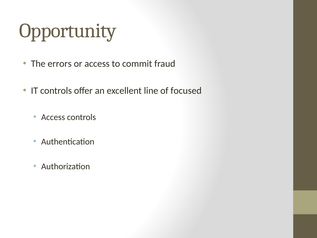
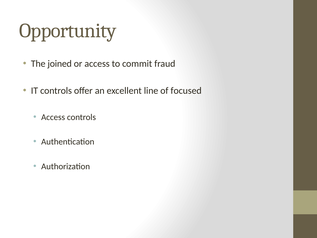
errors: errors -> joined (60, 64)
